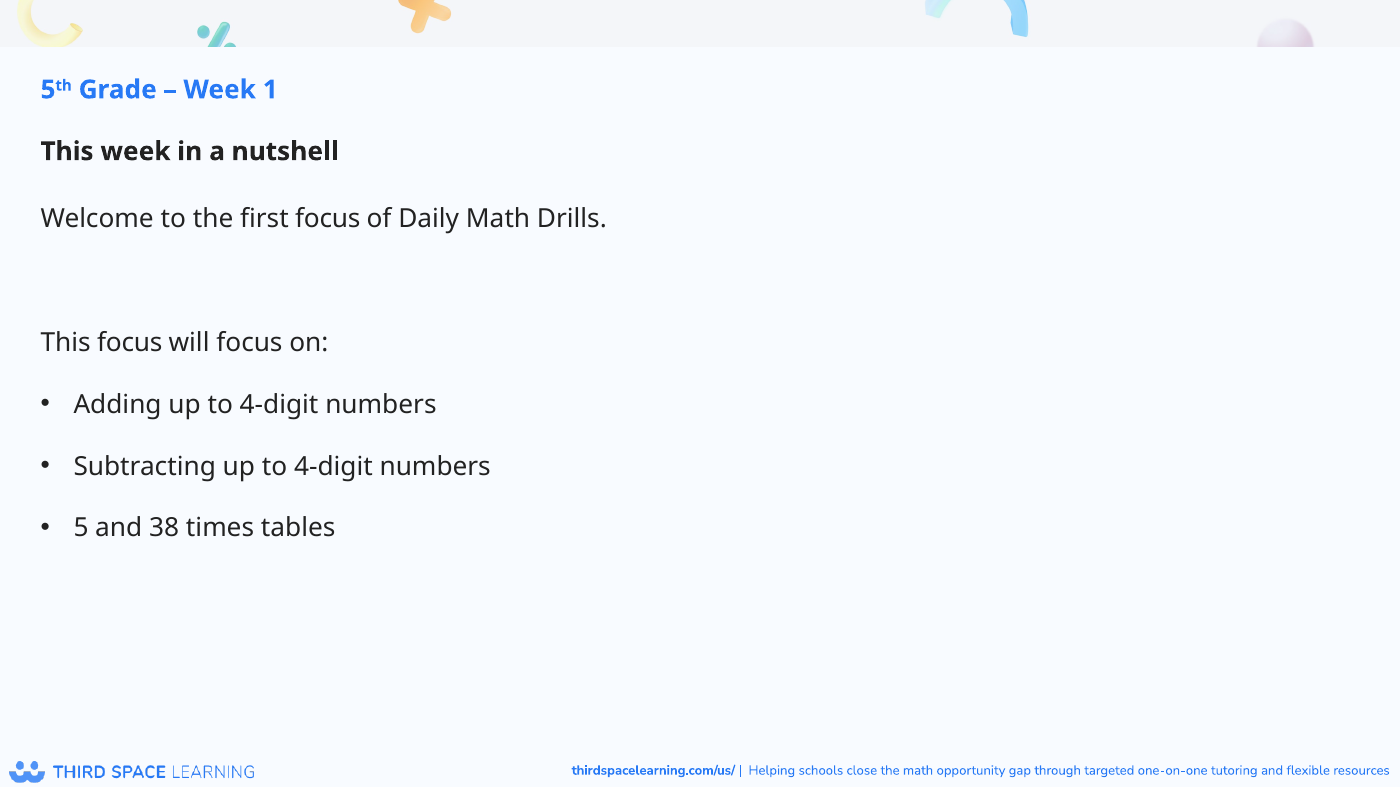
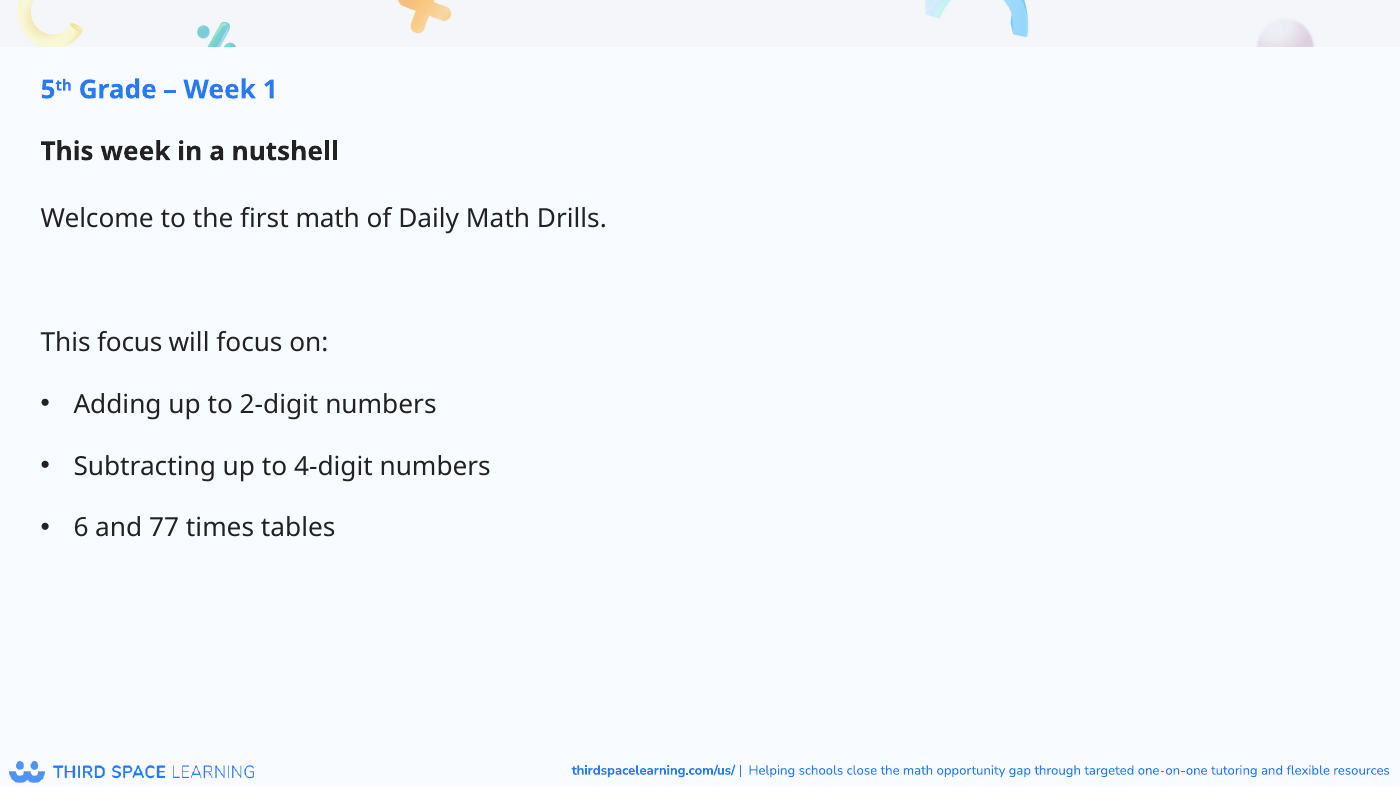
first focus: focus -> math (328, 219)
Adding up to 4-digit: 4-digit -> 2-digit (279, 405)
5: 5 -> 6 (81, 529)
38: 38 -> 77 (164, 529)
